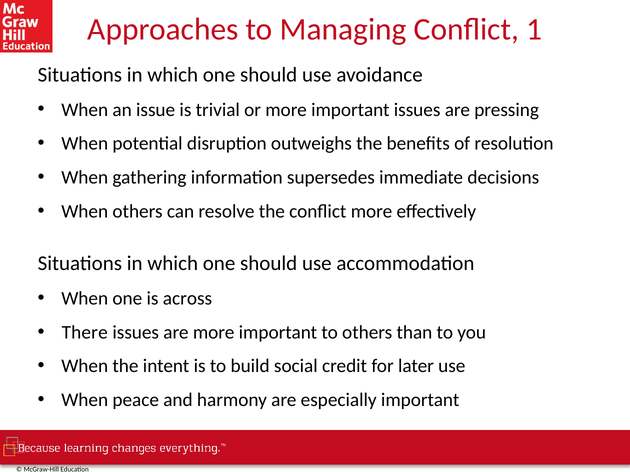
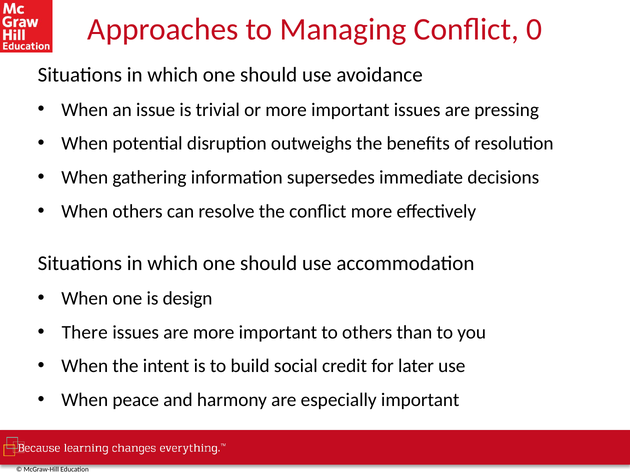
1: 1 -> 0 (534, 29)
across: across -> design (188, 299)
